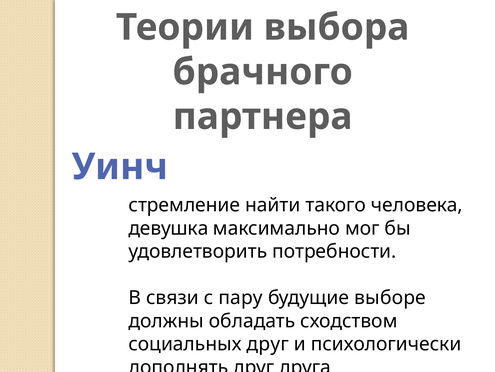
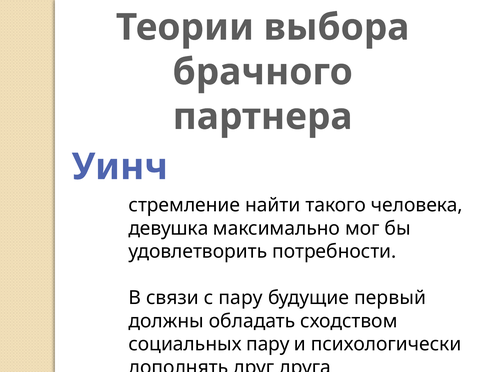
выборе: выборе -> первый (390, 297)
социальных друг: друг -> пару (268, 343)
